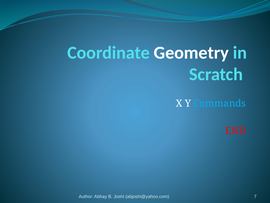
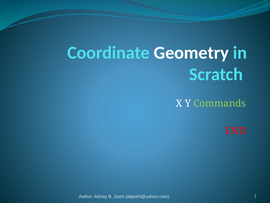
Commands colour: light blue -> light green (220, 103)
